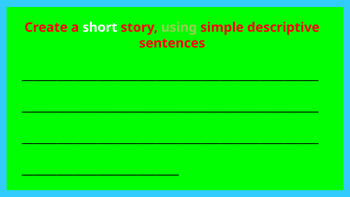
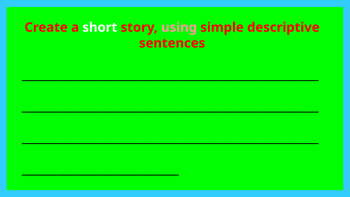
using colour: light green -> pink (179, 27)
